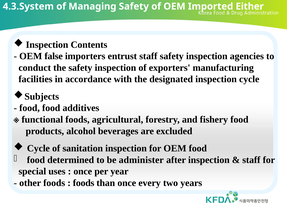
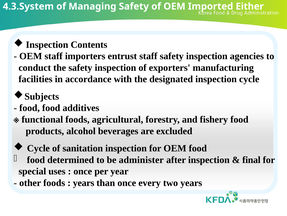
OEM false: false -> staff (54, 56)
staff: staff -> final (251, 159)
foods: foods -> years (84, 182)
